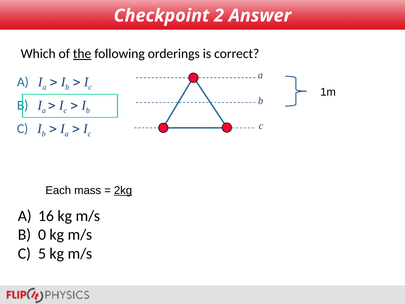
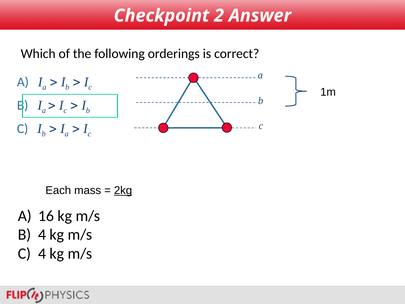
the underline: present -> none (82, 54)
B 0: 0 -> 4 (42, 235)
C 5: 5 -> 4 (42, 253)
